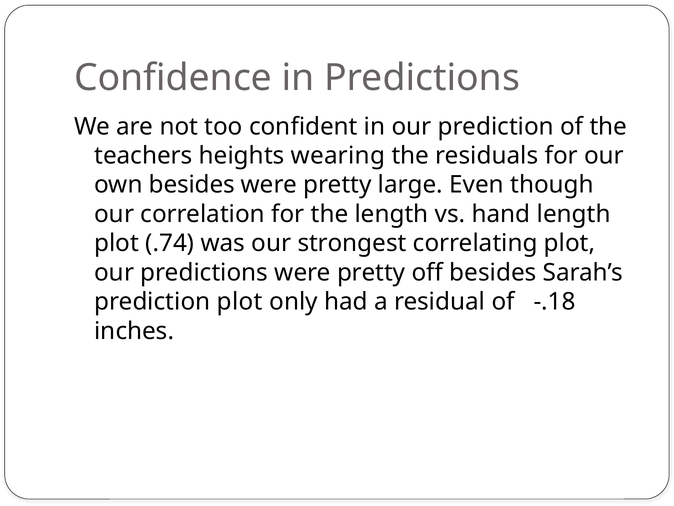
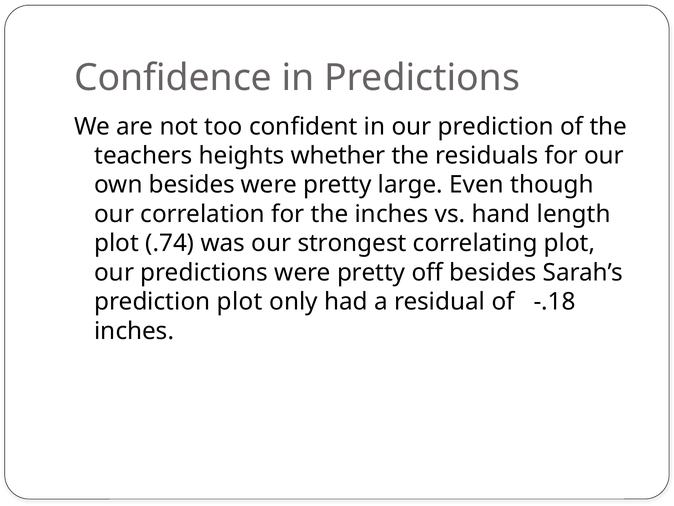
wearing: wearing -> whether (338, 156)
the length: length -> inches (392, 214)
